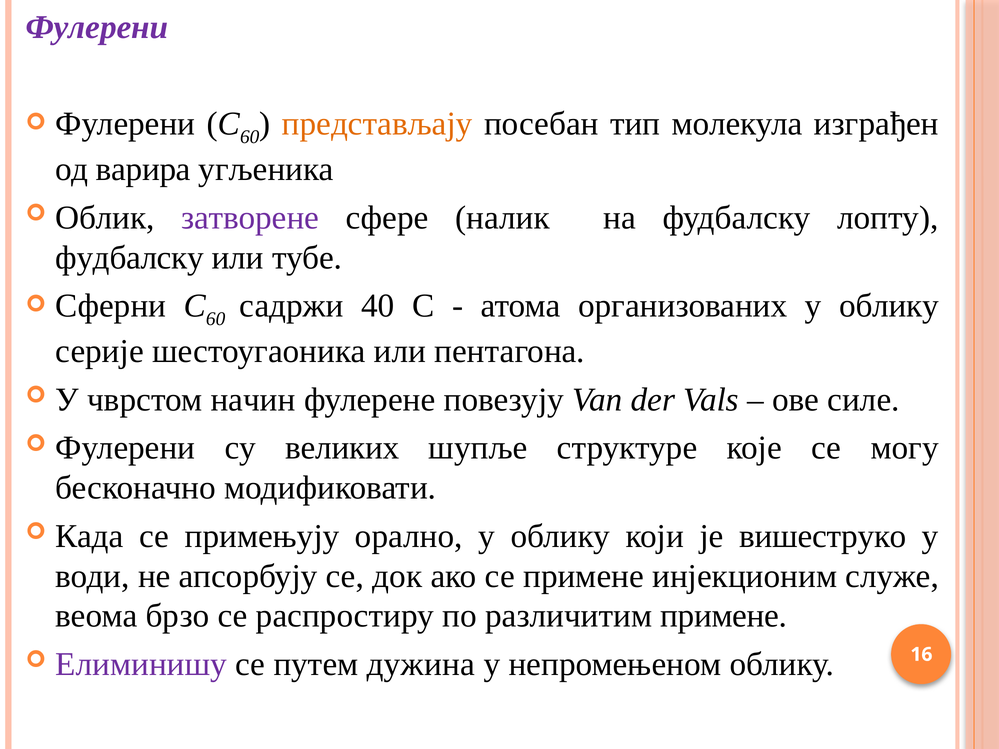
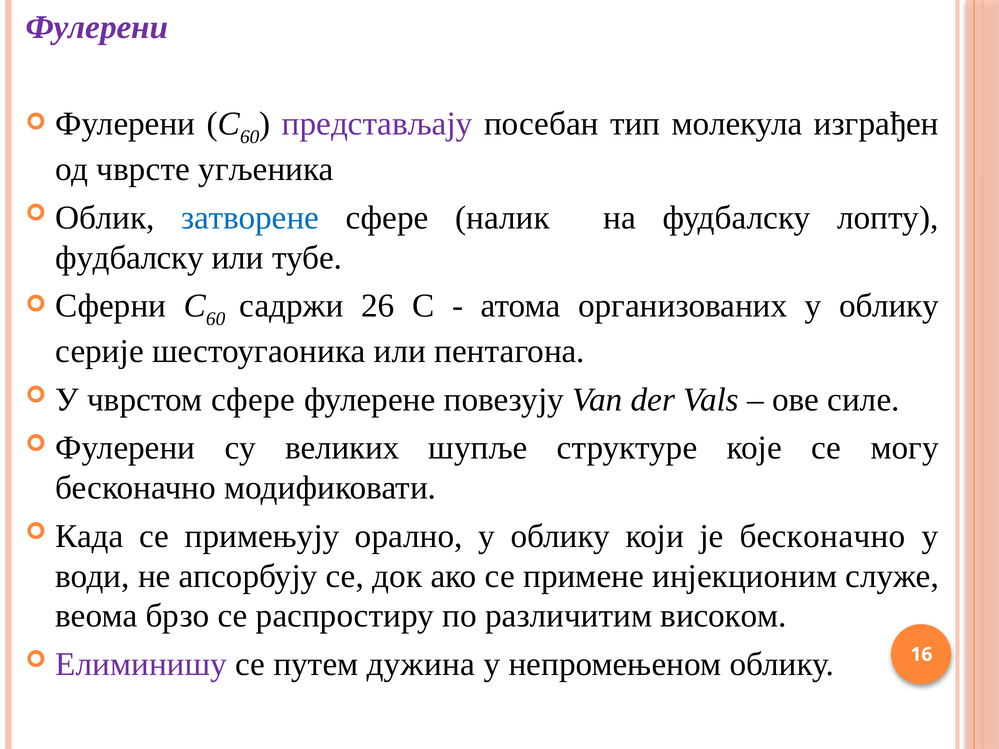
представљају colour: orange -> purple (377, 124)
варира: варира -> чврсте (143, 169)
затворене colour: purple -> blue (250, 218)
40: 40 -> 26 (378, 306)
чврстом начин: начин -> сфере (253, 400)
је вишеструко: вишеструко -> бесконачно (823, 536)
различитим примене: примене -> високом (724, 616)
